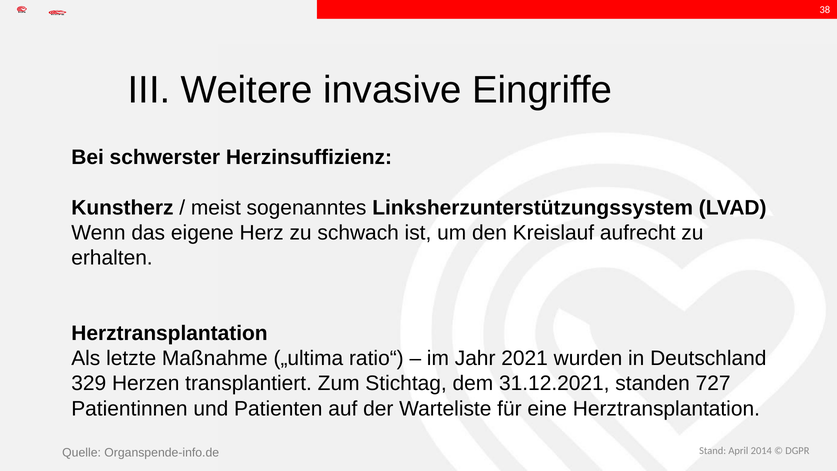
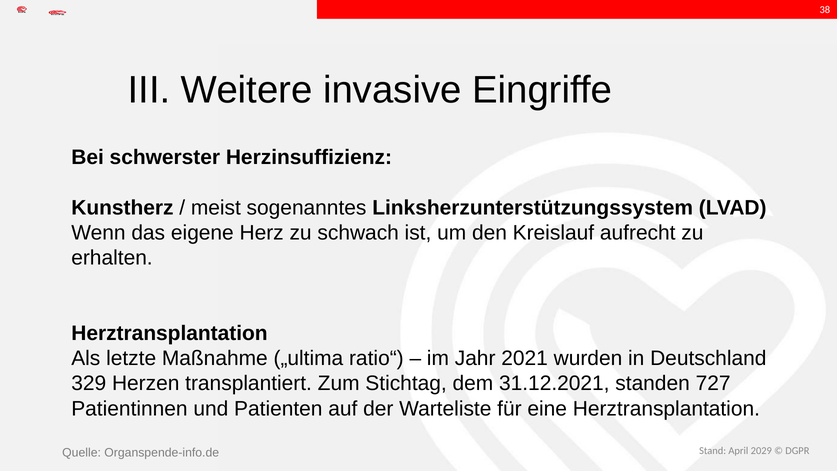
2014: 2014 -> 2029 (761, 451)
